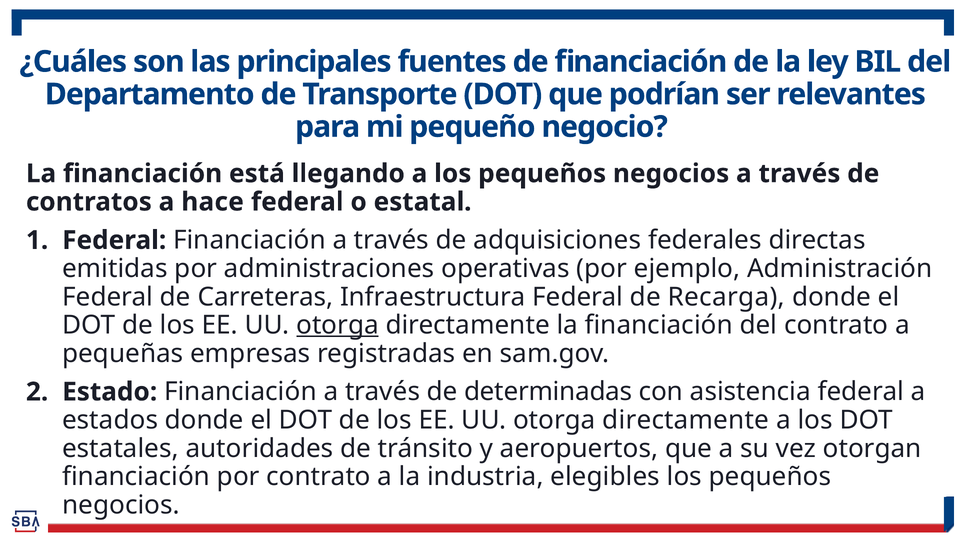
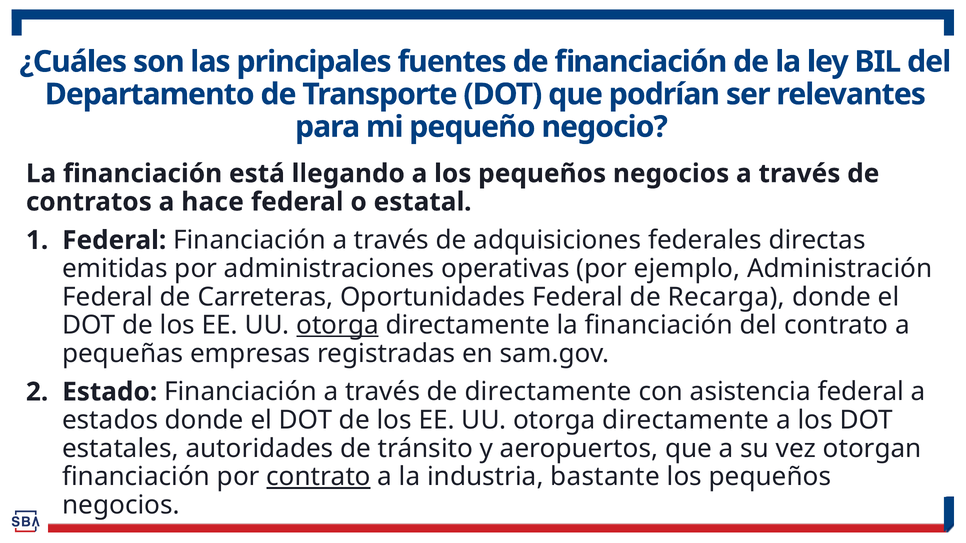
Infraestructura: Infraestructura -> Oportunidades (433, 297)
de determinadas: determinadas -> directamente (548, 392)
contrato underline: none -> present (319, 477)
elegibles: elegibles -> bastante (605, 477)
